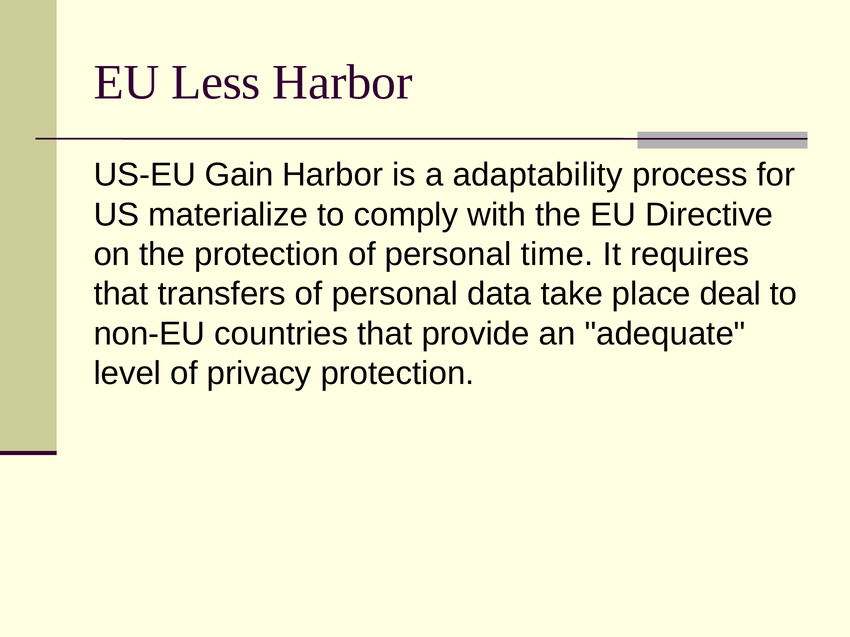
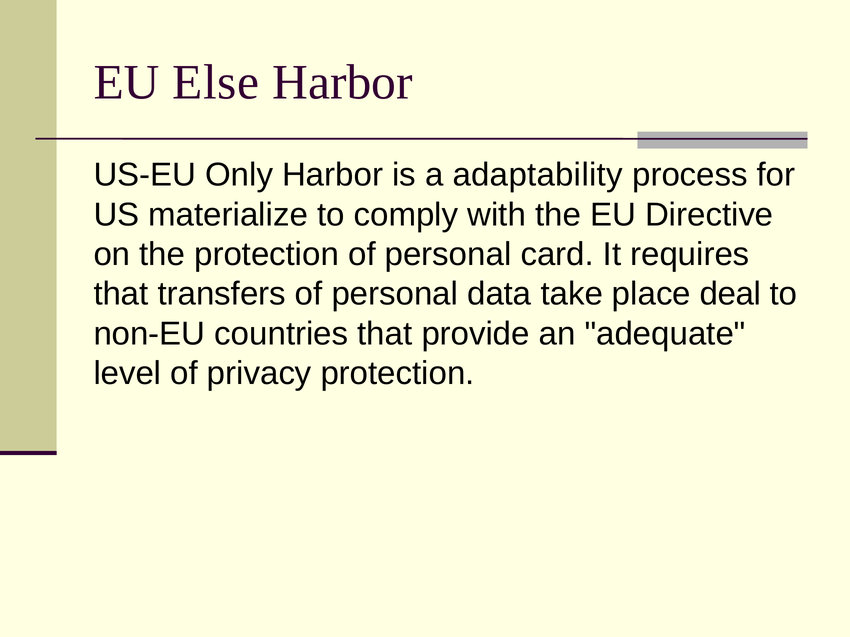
Less: Less -> Else (216, 82)
Gain: Gain -> Only (239, 175)
time: time -> card (557, 255)
